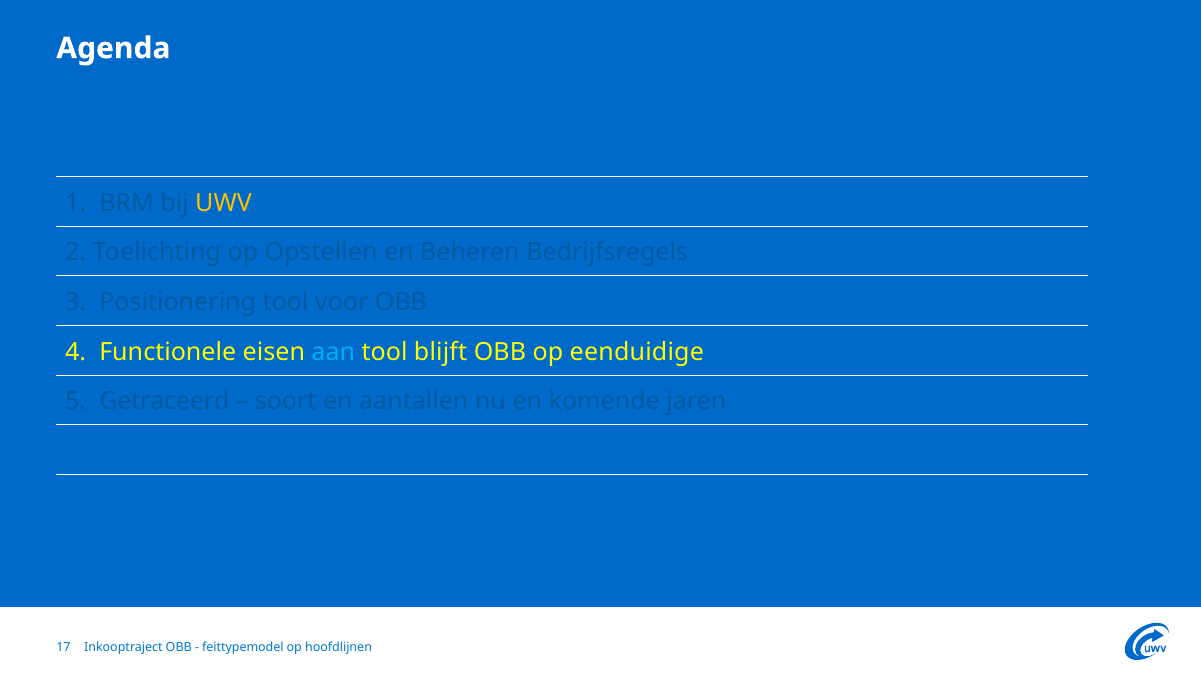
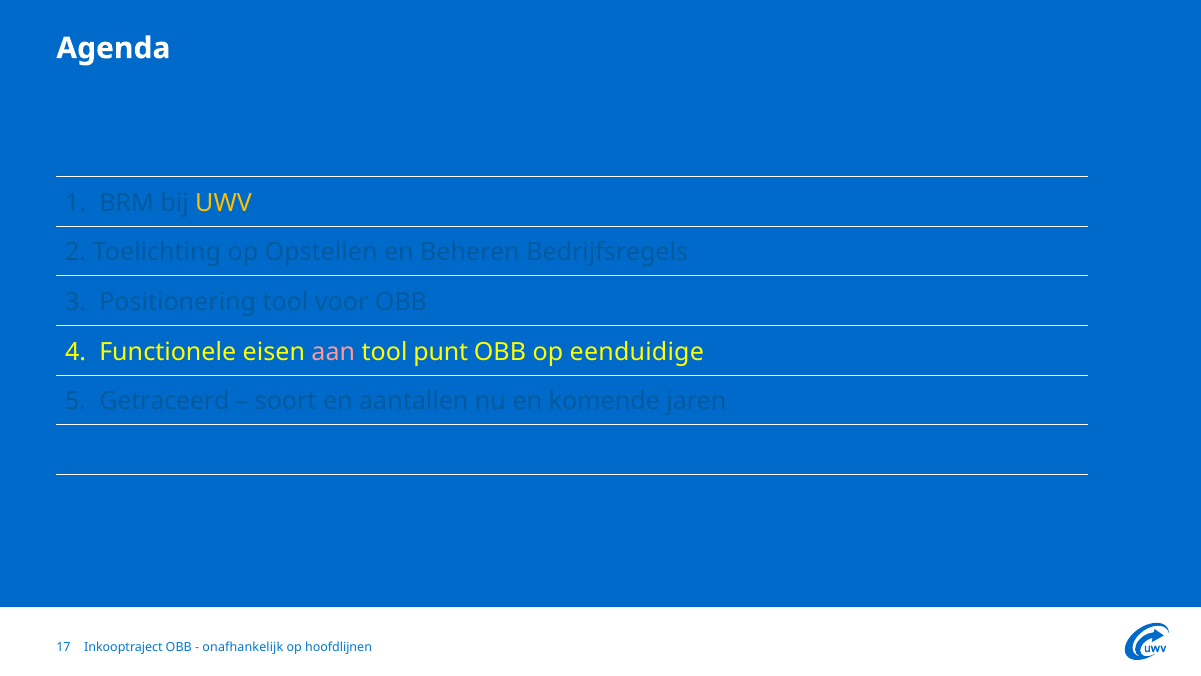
aan colour: light blue -> pink (333, 352)
blijft: blijft -> punt (441, 352)
feittypemodel: feittypemodel -> onafhankelijk (243, 647)
